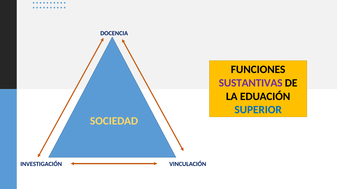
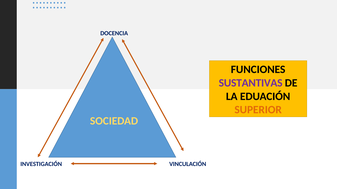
SUPERIOR colour: blue -> orange (258, 110)
